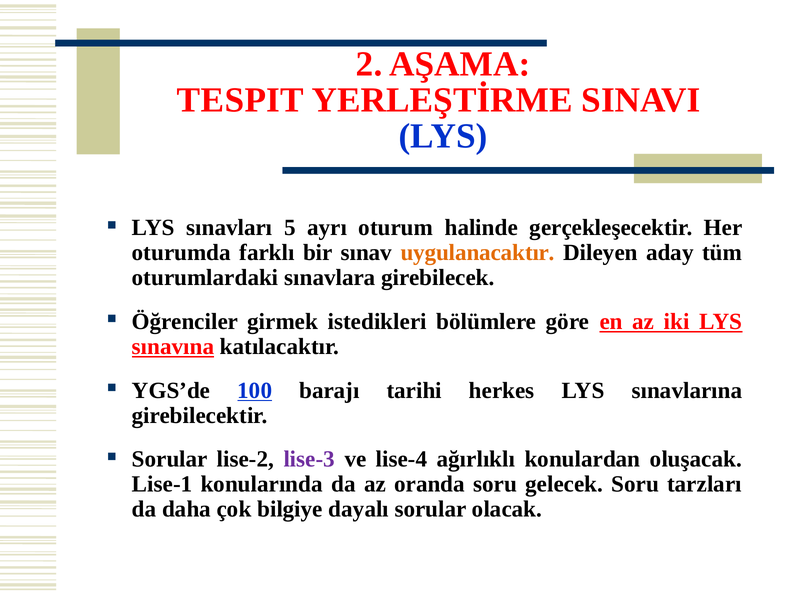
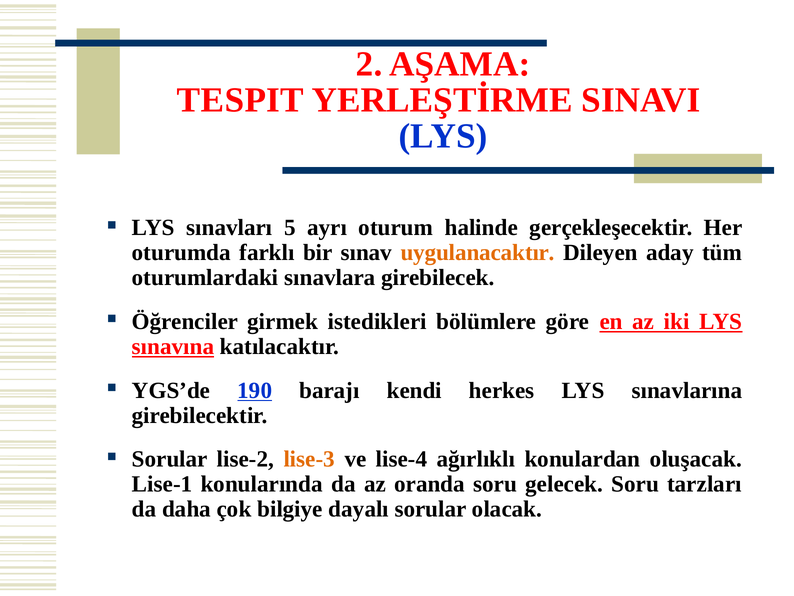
100: 100 -> 190 (255, 390)
tarihi: tarihi -> kendi (414, 390)
lise-3 colour: purple -> orange (309, 459)
